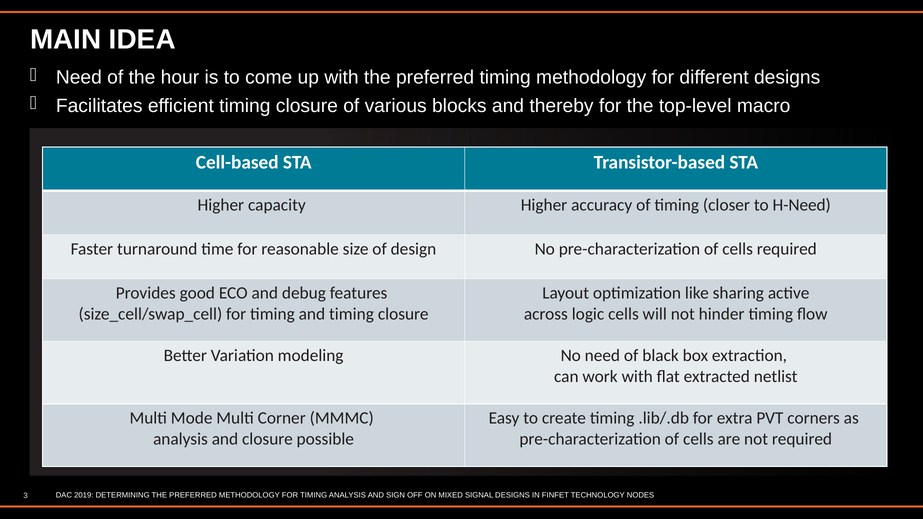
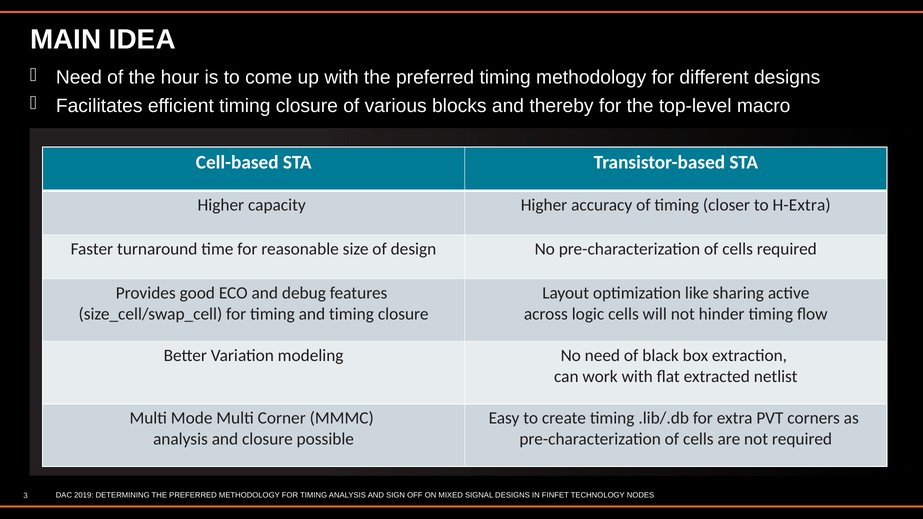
H-Need: H-Need -> H-Extra (802, 205)
